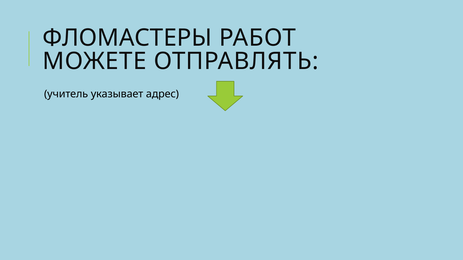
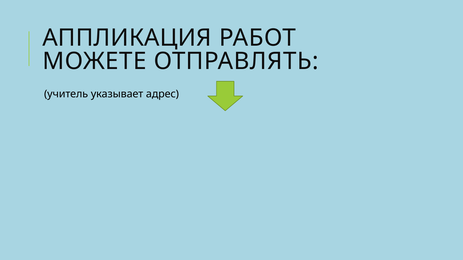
ФЛОМАСТЕРЫ: ФЛОМАСТЕРЫ -> АППЛИКАЦИЯ (127, 38)
